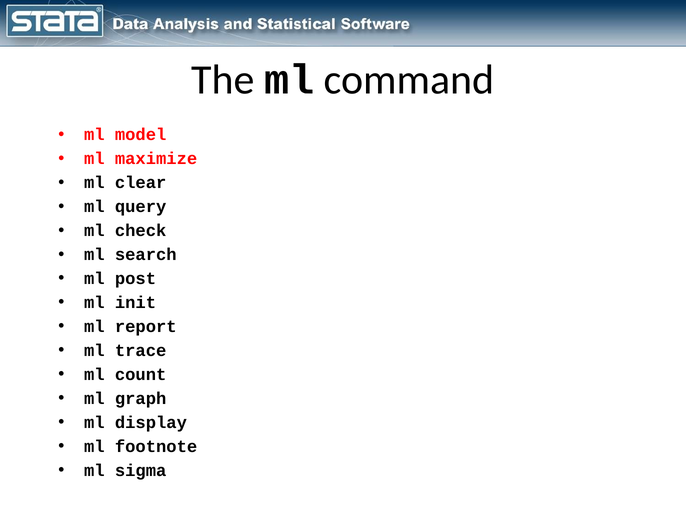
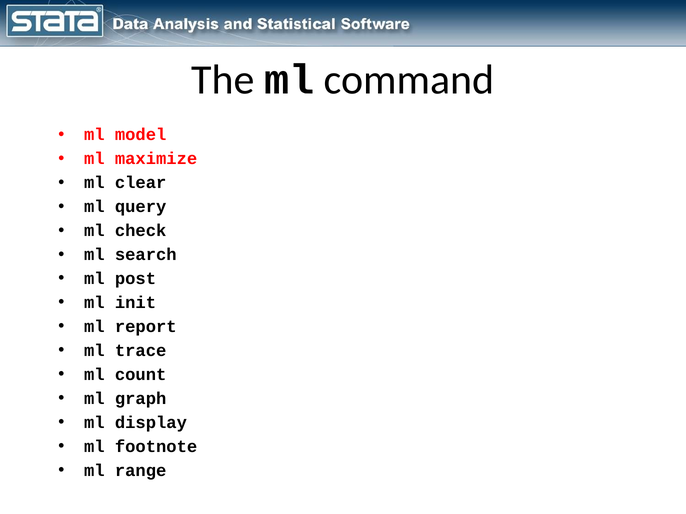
sigma: sigma -> range (141, 471)
